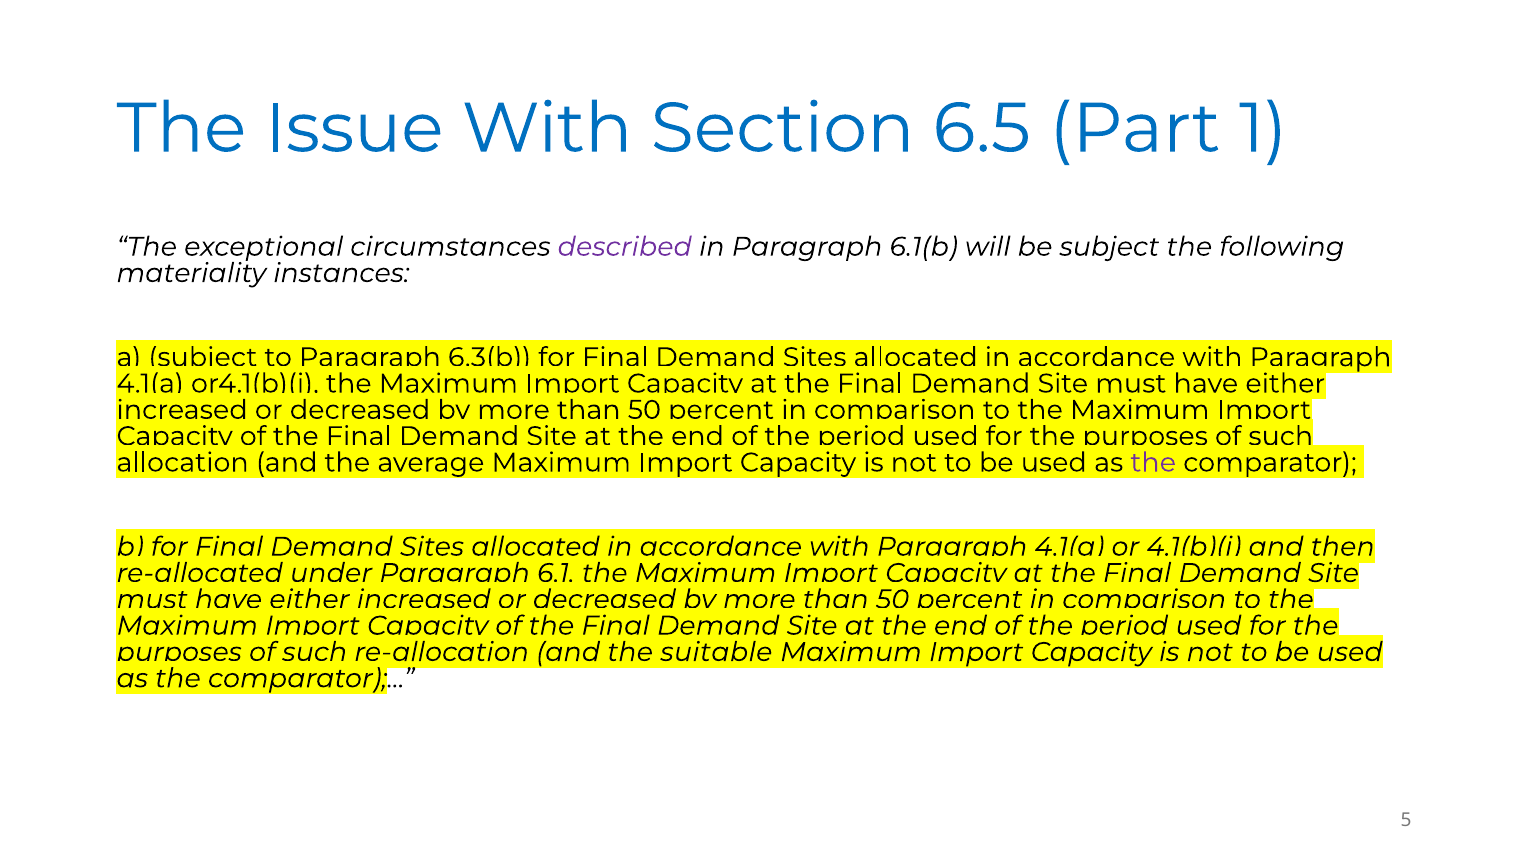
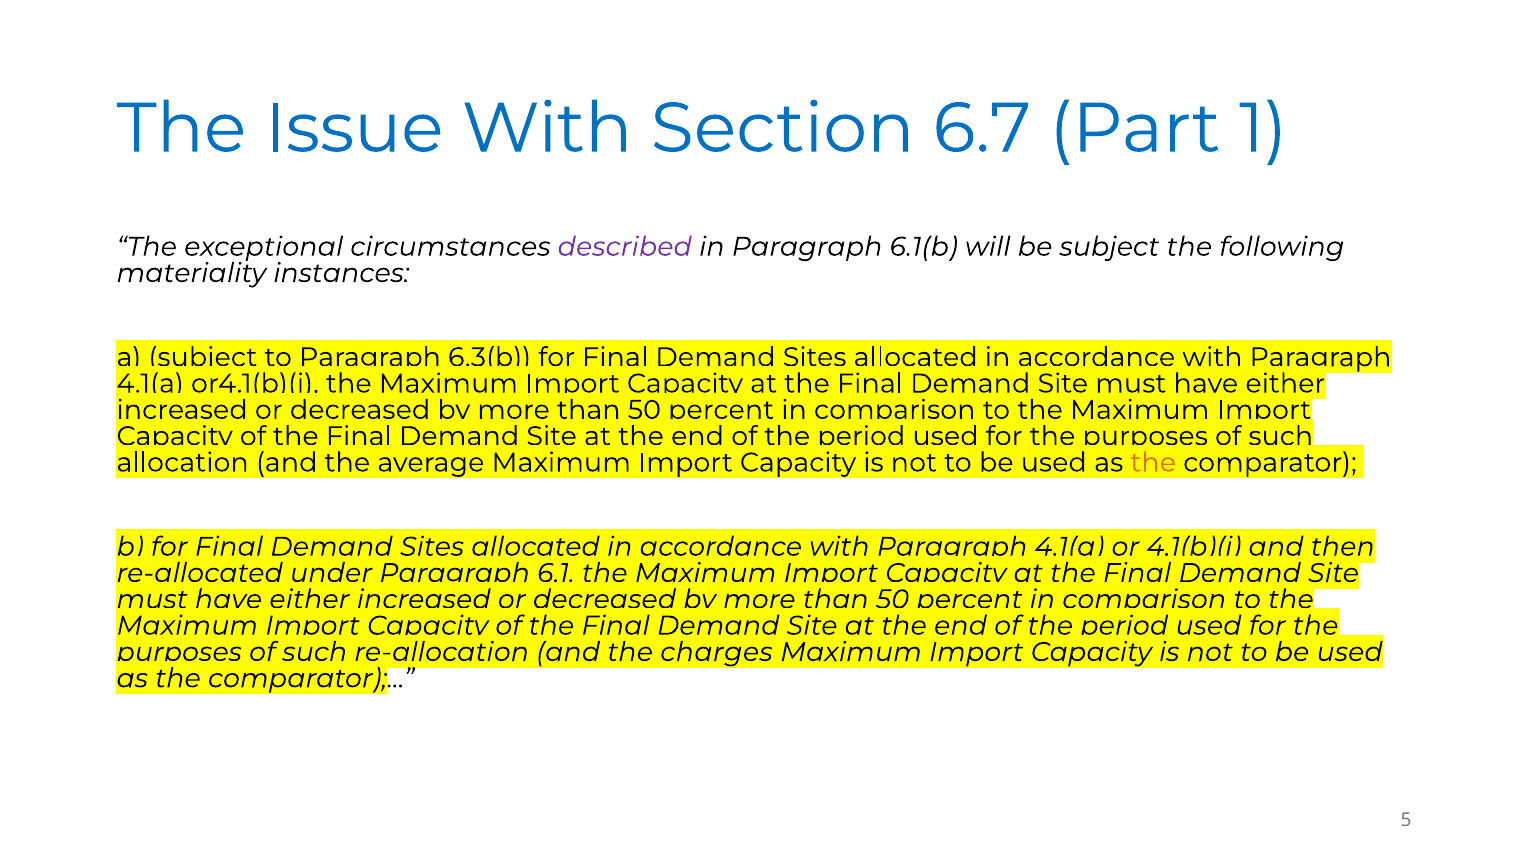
6.5: 6.5 -> 6.7 (982, 128)
the colour: purple -> orange (1153, 462)
suitable: suitable -> charges (716, 652)
